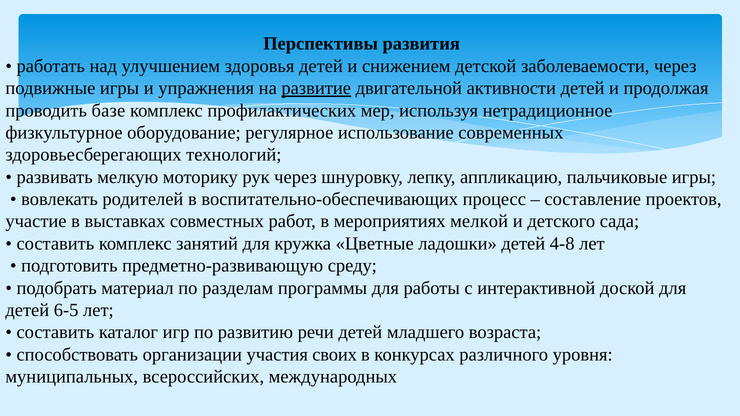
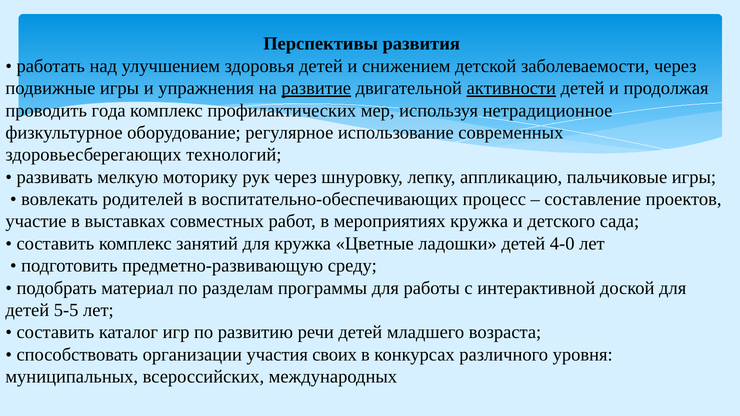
активности underline: none -> present (511, 88)
базе: базе -> года (109, 111)
мероприятиях мелкой: мелкой -> кружка (479, 222)
4-8: 4-8 -> 4-0 (562, 244)
6-5: 6-5 -> 5-5 (66, 310)
